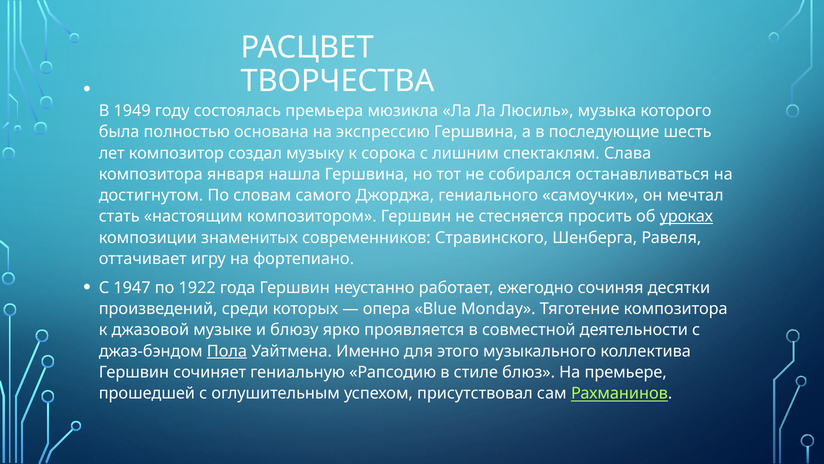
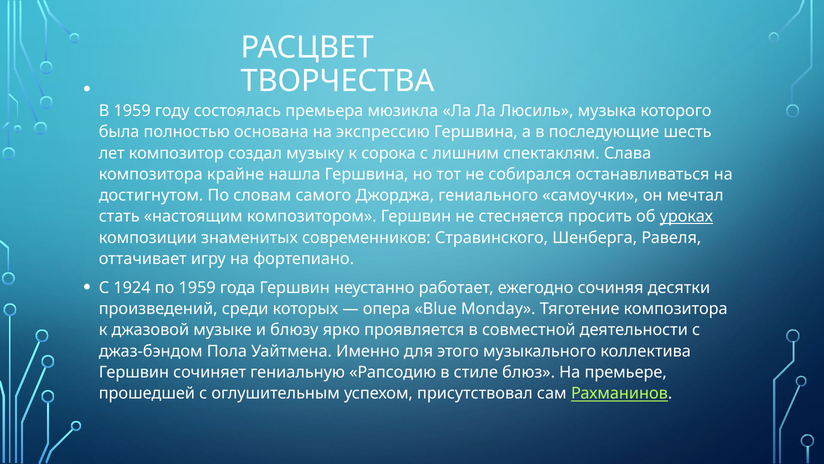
В 1949: 1949 -> 1959 (132, 111)
января: января -> крайне (236, 174)
1947: 1947 -> 1924 (132, 287)
по 1922: 1922 -> 1959 (197, 287)
Пола underline: present -> none (227, 351)
